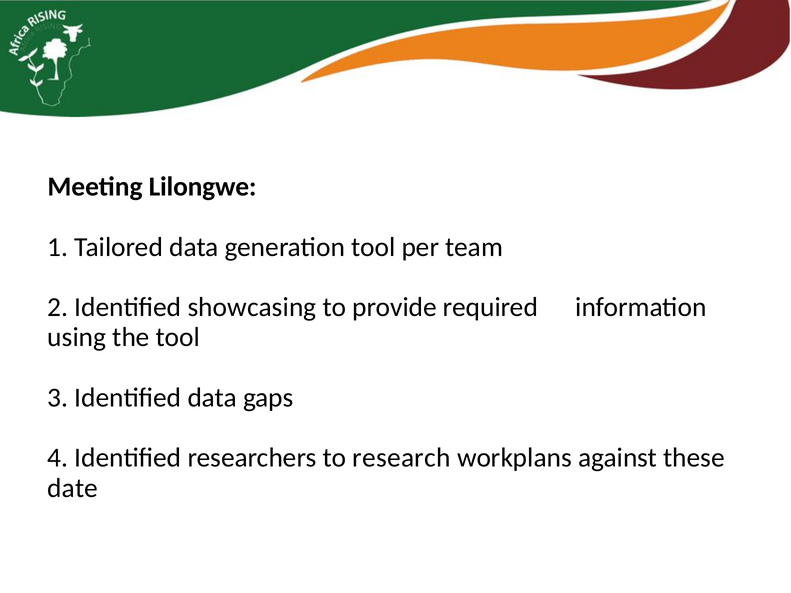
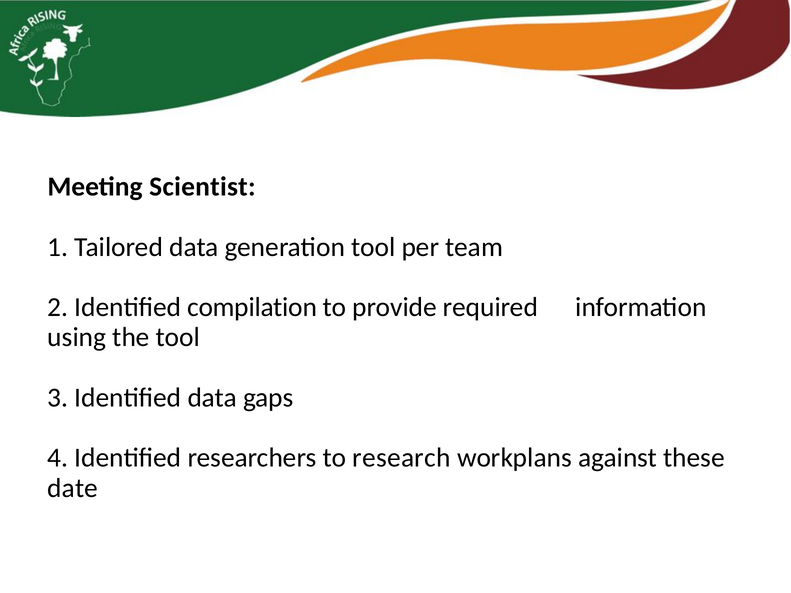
Lilongwe: Lilongwe -> Scientist (202, 187)
showcasing: showcasing -> compilation (252, 307)
